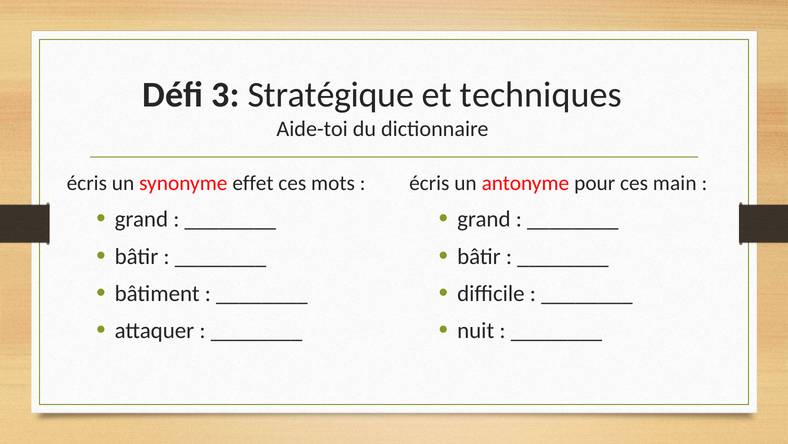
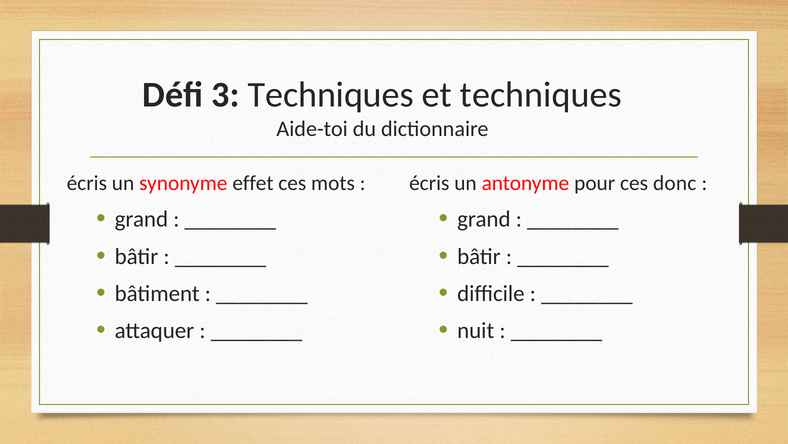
3 Stratégique: Stratégique -> Techniques (331, 95)
main: main -> donc (675, 183)
